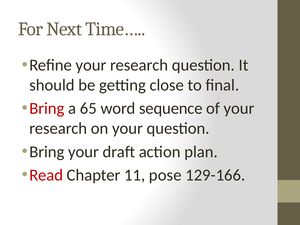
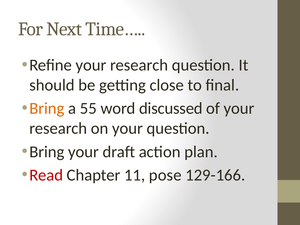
Bring colour: red -> orange (47, 108)
65: 65 -> 55 (88, 108)
sequence: sequence -> discussed (171, 108)
